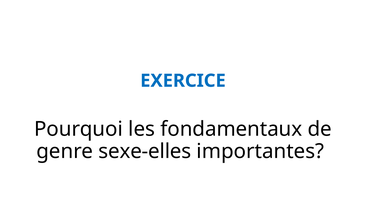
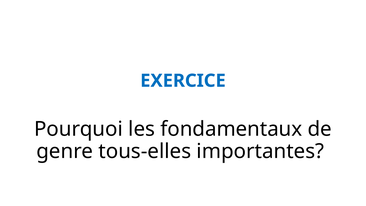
sexe-elles: sexe-elles -> tous-elles (145, 151)
